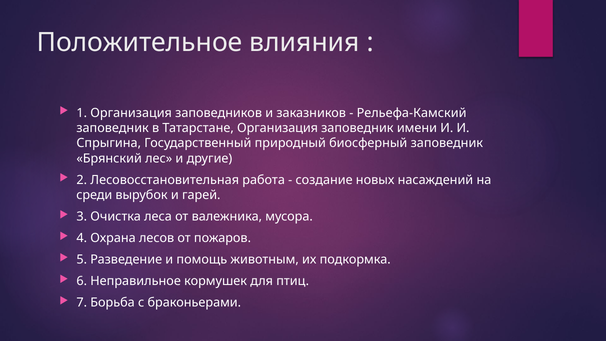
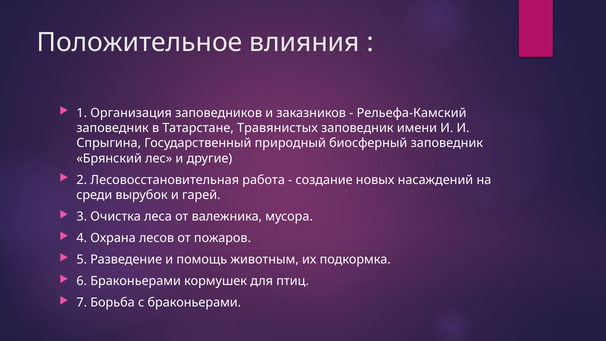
Татарстане Организация: Организация -> Травянистых (277, 128)
6 Неправильное: Неправильное -> Браконьерами (136, 281)
